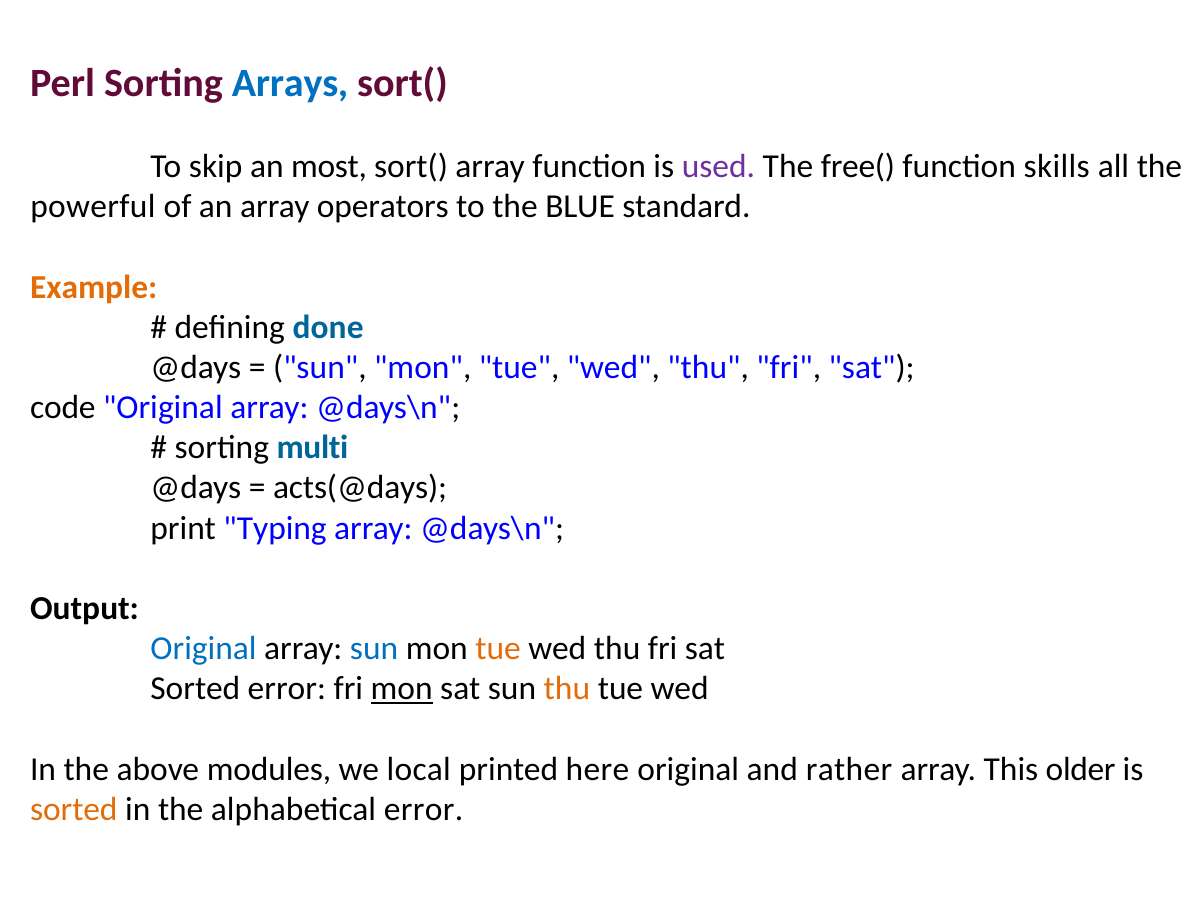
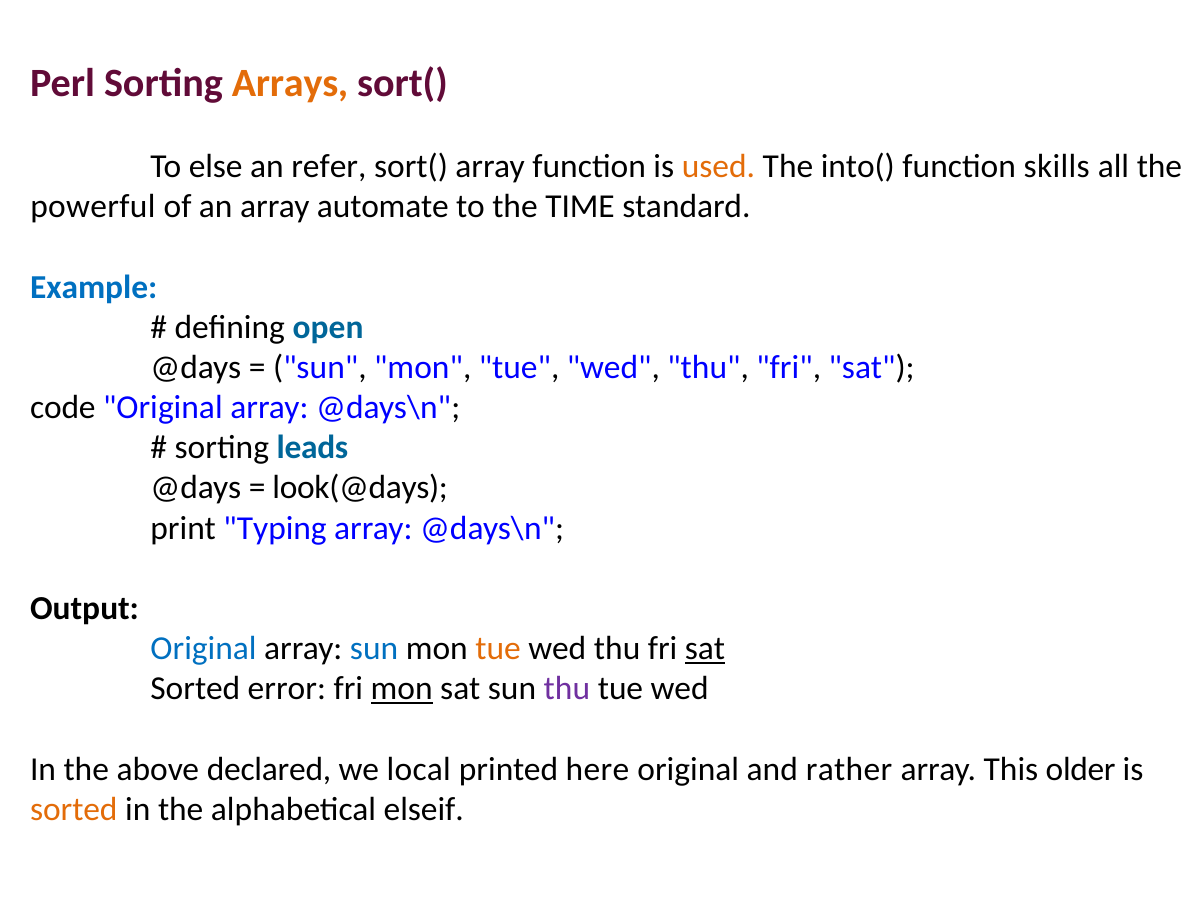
Arrays colour: blue -> orange (290, 83)
skip: skip -> else (216, 167)
most: most -> refer (329, 167)
used colour: purple -> orange (718, 167)
free(: free( -> into( (858, 167)
operators: operators -> automate (383, 207)
BLUE: BLUE -> TIME (580, 207)
Example colour: orange -> blue (94, 287)
done: done -> open (328, 327)
multi: multi -> leads (312, 448)
acts(@days: acts(@days -> look(@days (360, 488)
sat underline: none -> present (705, 649)
thu colour: orange -> purple (567, 689)
modules: modules -> declared (269, 769)
alphabetical error: error -> elseif (424, 809)
